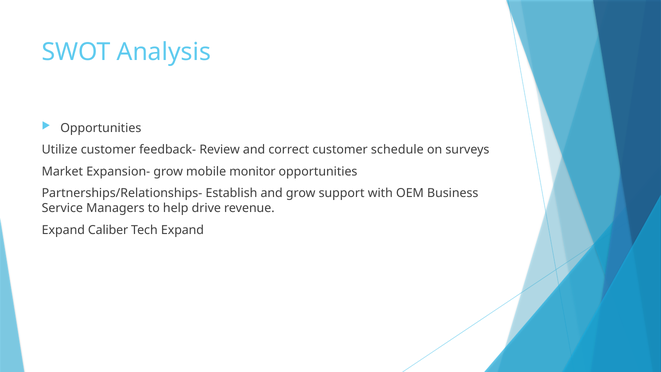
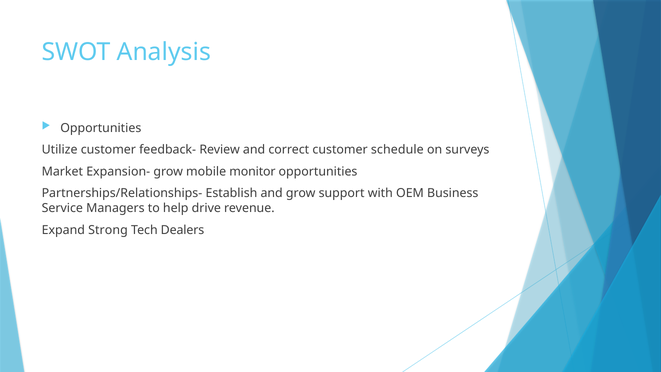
Caliber: Caliber -> Strong (108, 230)
Tech Expand: Expand -> Dealers (182, 230)
